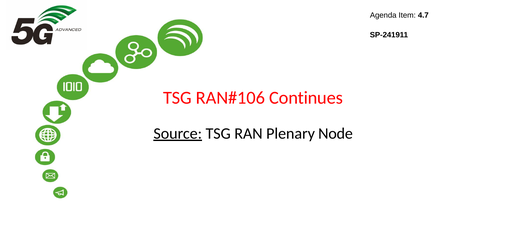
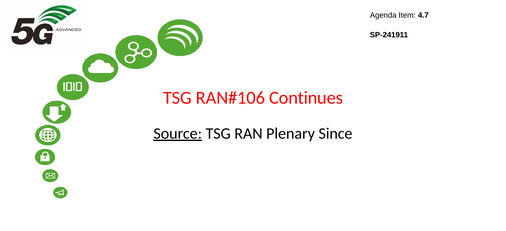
Node: Node -> Since (335, 134)
